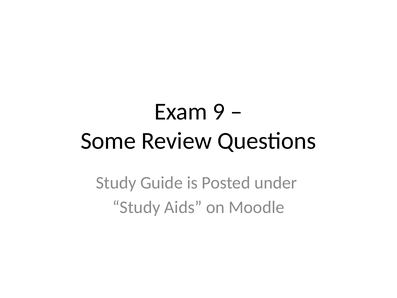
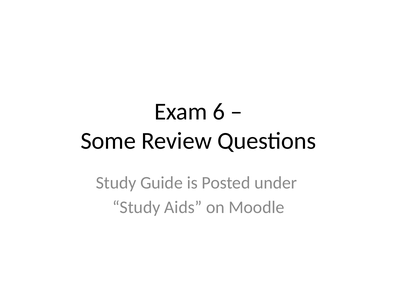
9: 9 -> 6 (219, 112)
